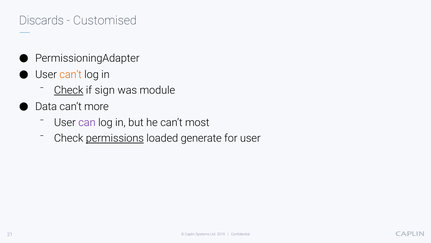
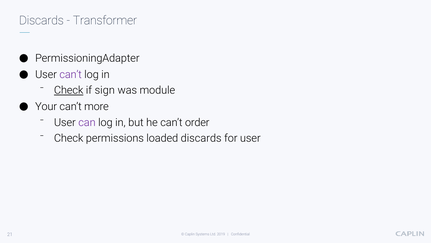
Customised: Customised -> Transformer (105, 21)
can’t colour: orange -> purple (71, 74)
Data: Data -> Your (46, 106)
most: most -> order (197, 122)
permissions underline: present -> none (115, 138)
loaded generate: generate -> discards (201, 138)
